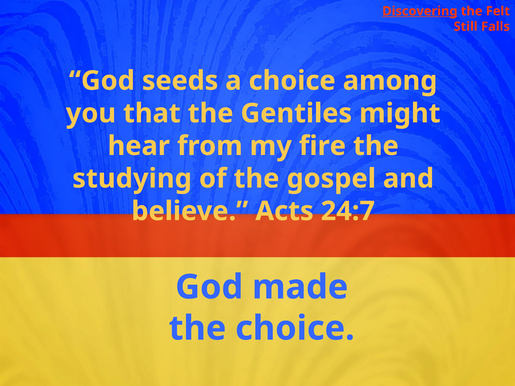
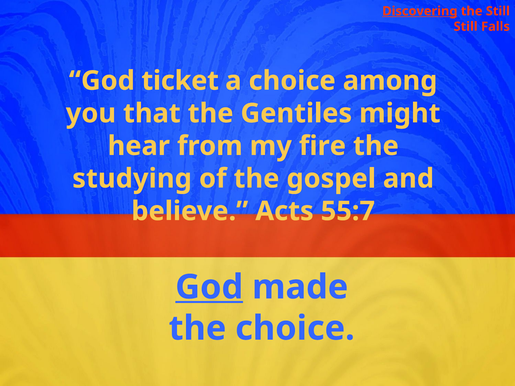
the Felt: Felt -> Still (498, 11)
seeds: seeds -> ticket (180, 81)
24:7: 24:7 -> 55:7 (348, 211)
God underline: none -> present (209, 287)
